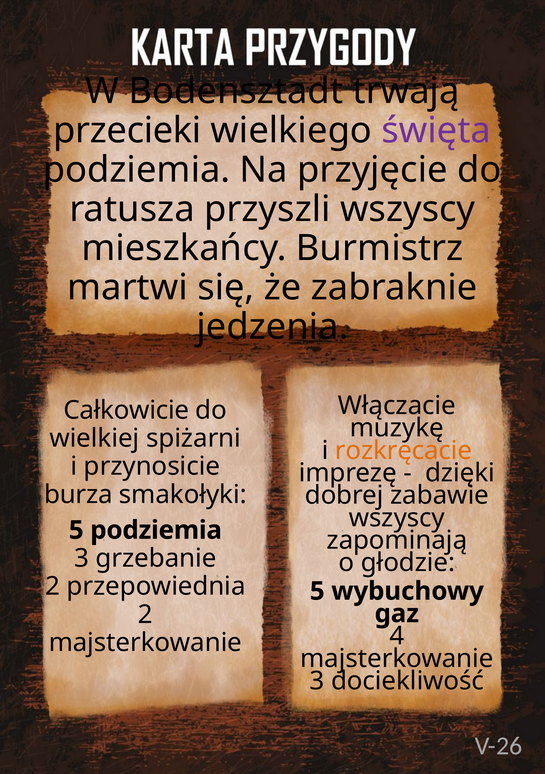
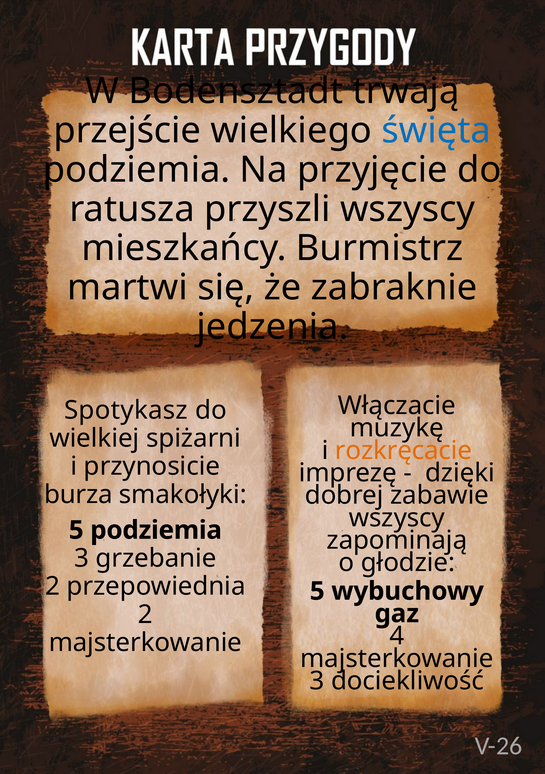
przecieki: przecieki -> przejście (127, 131)
święta colour: purple -> blue (436, 131)
Całkowicie: Całkowicie -> Spotykasz (126, 410)
